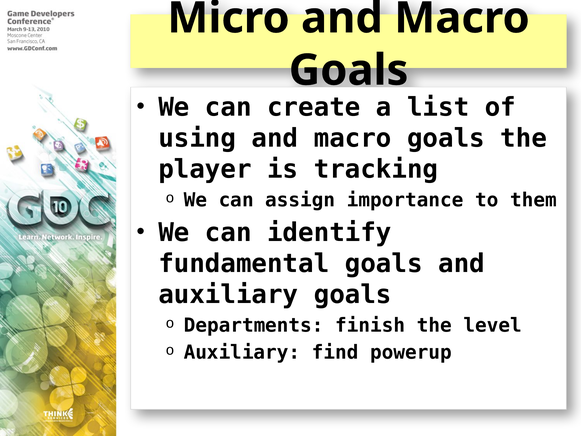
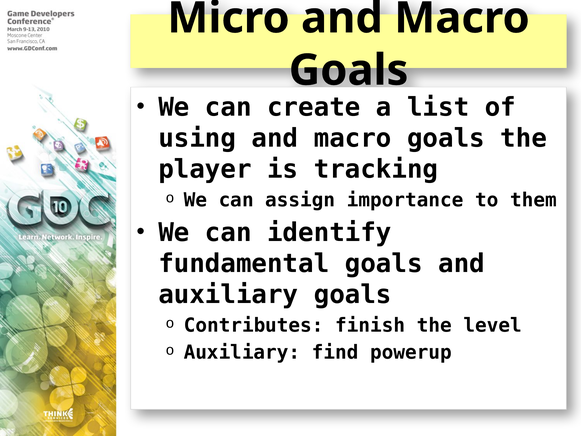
Departments: Departments -> Contributes (254, 325)
